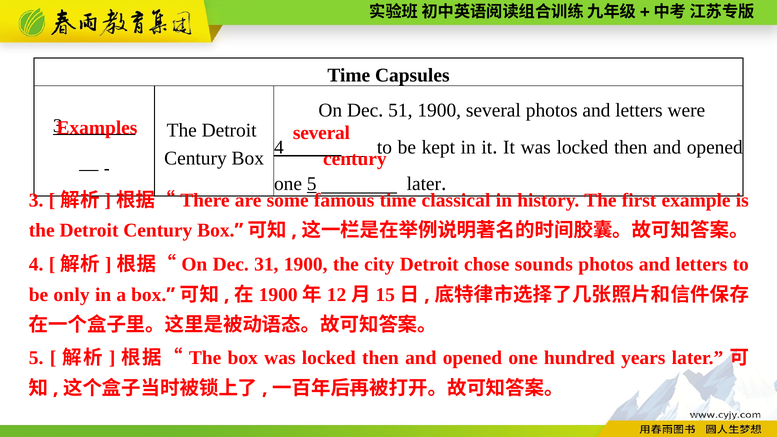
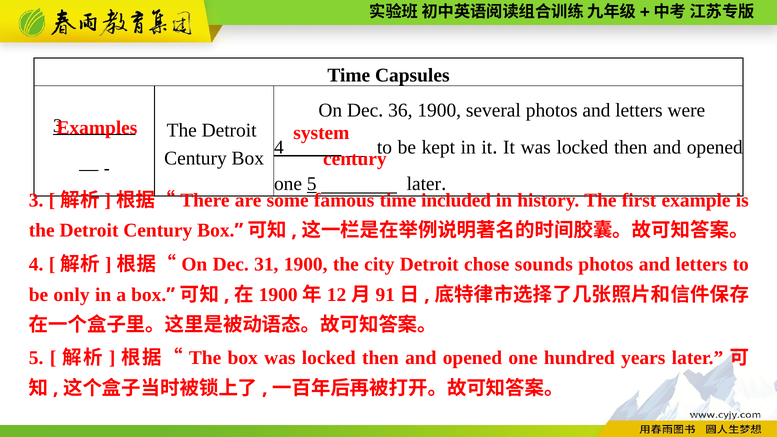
51: 51 -> 36 (400, 110)
several: several -> system (321, 133)
classical: classical -> included (456, 200)
15: 15 -> 91 (385, 295)
